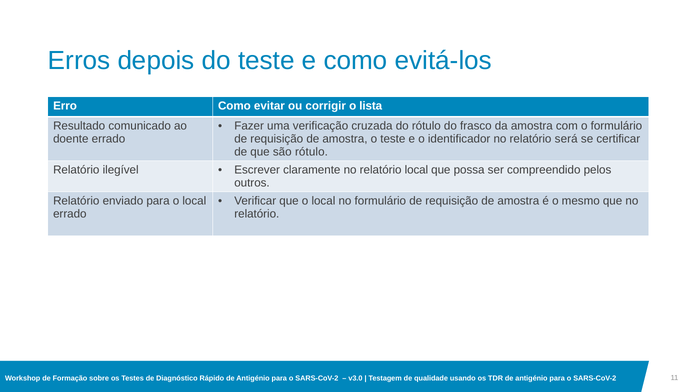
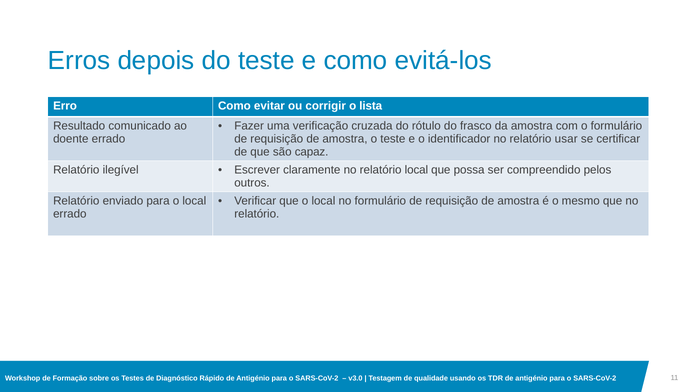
será: será -> usar (566, 139)
são rótulo: rótulo -> capaz (312, 152)
